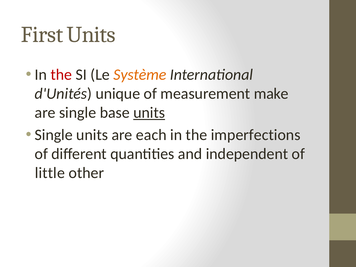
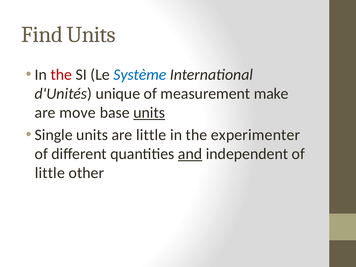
First: First -> Find (42, 35)
Système colour: orange -> blue (140, 75)
are single: single -> move (78, 113)
are each: each -> little (151, 135)
imperfections: imperfections -> experimenter (256, 135)
and underline: none -> present (190, 154)
